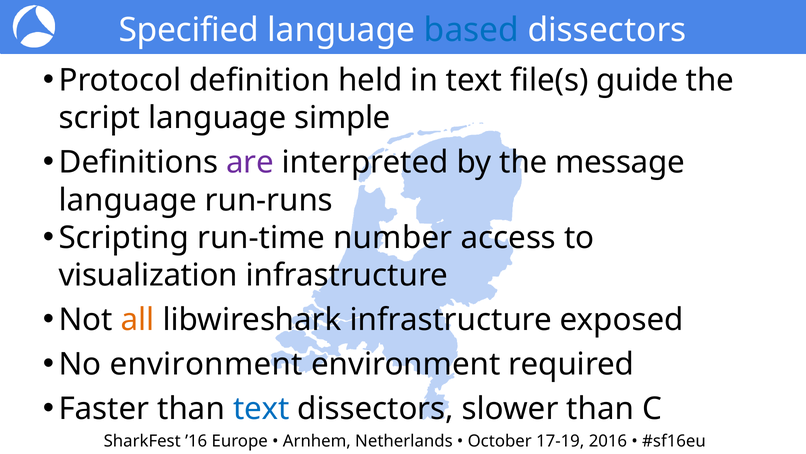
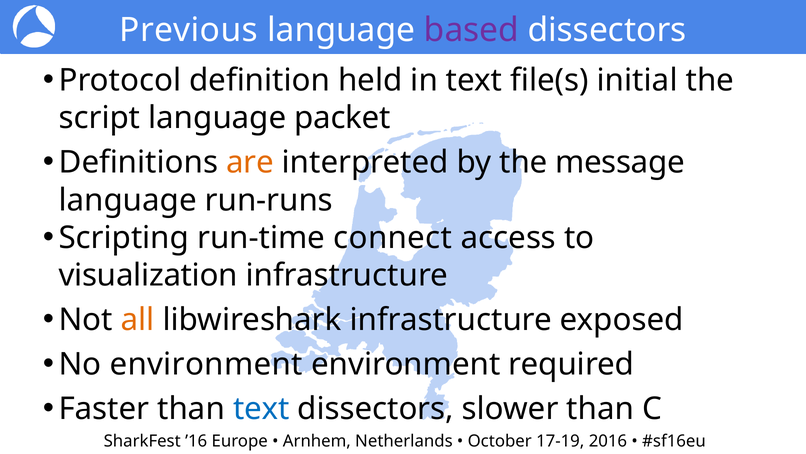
Specified: Specified -> Previous (189, 30)
based colour: blue -> purple (471, 30)
guide: guide -> initial (637, 80)
simple: simple -> packet (343, 118)
are colour: purple -> orange (250, 162)
number: number -> connect (393, 238)
